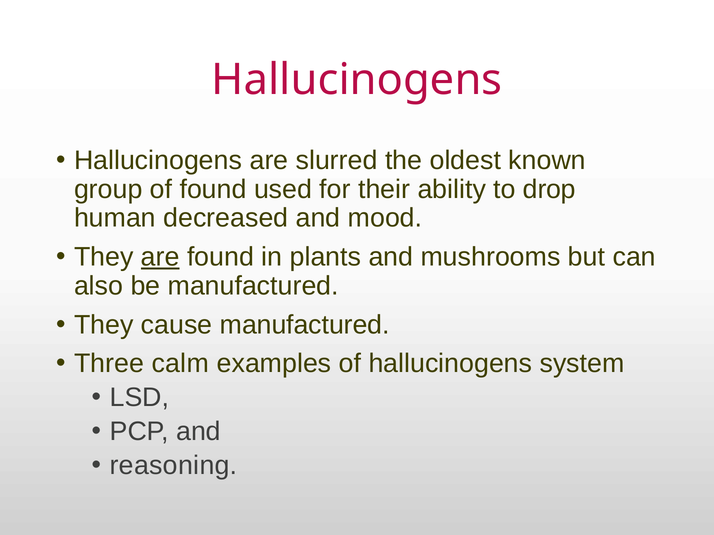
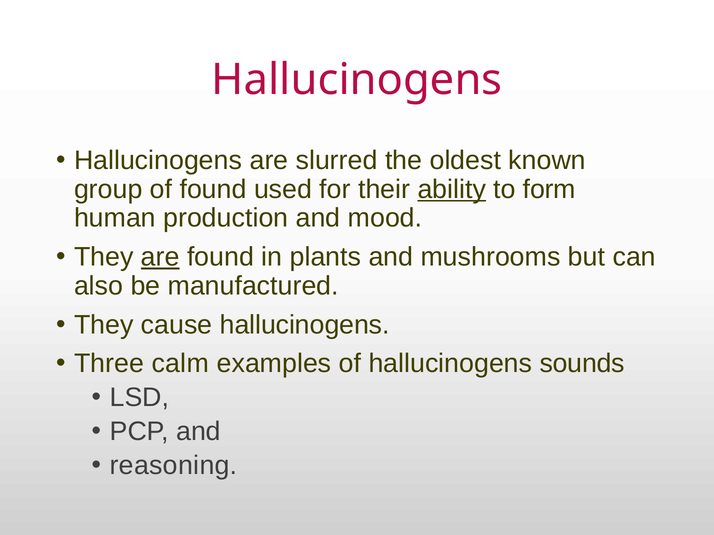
ability underline: none -> present (452, 189)
drop: drop -> form (549, 189)
decreased: decreased -> production (226, 218)
cause manufactured: manufactured -> hallucinogens (305, 325)
system: system -> sounds (582, 364)
